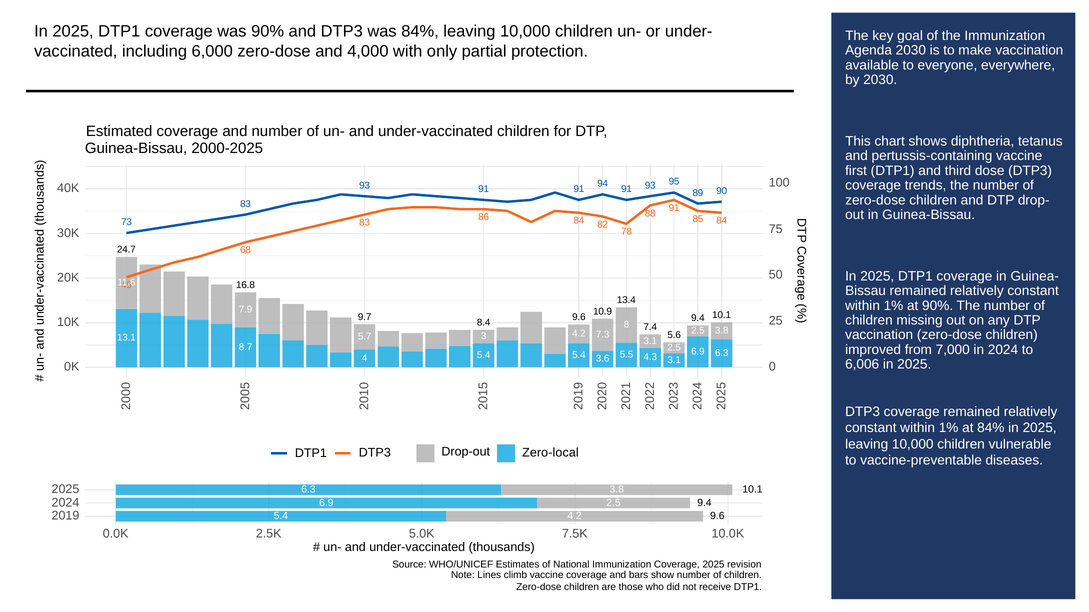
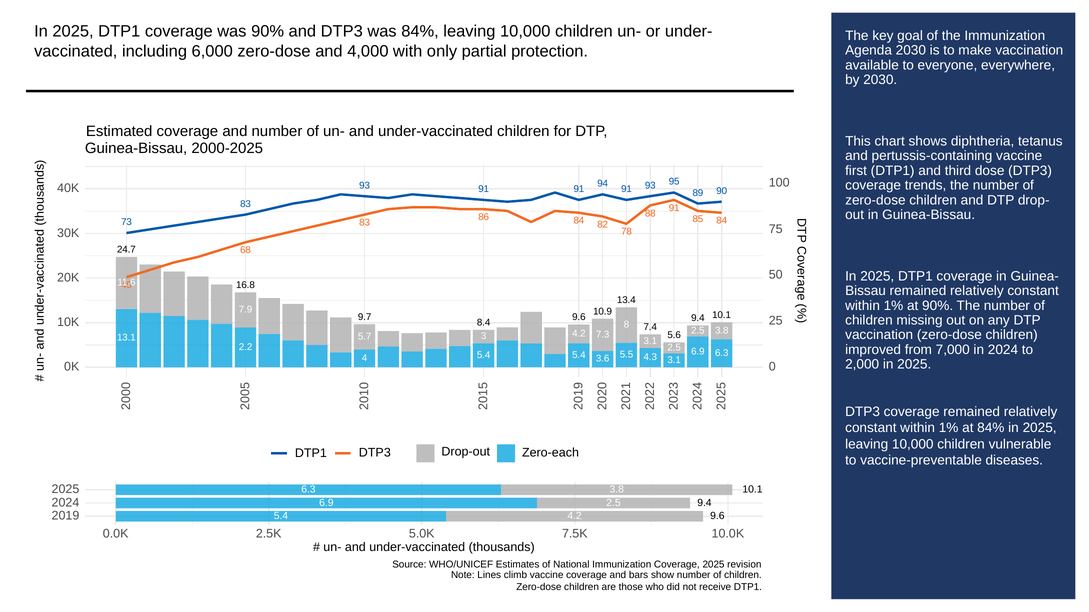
8.7: 8.7 -> 2.2 (246, 347)
6,006: 6,006 -> 2,000 (862, 365)
Zero-local: Zero-local -> Zero-each (550, 453)
